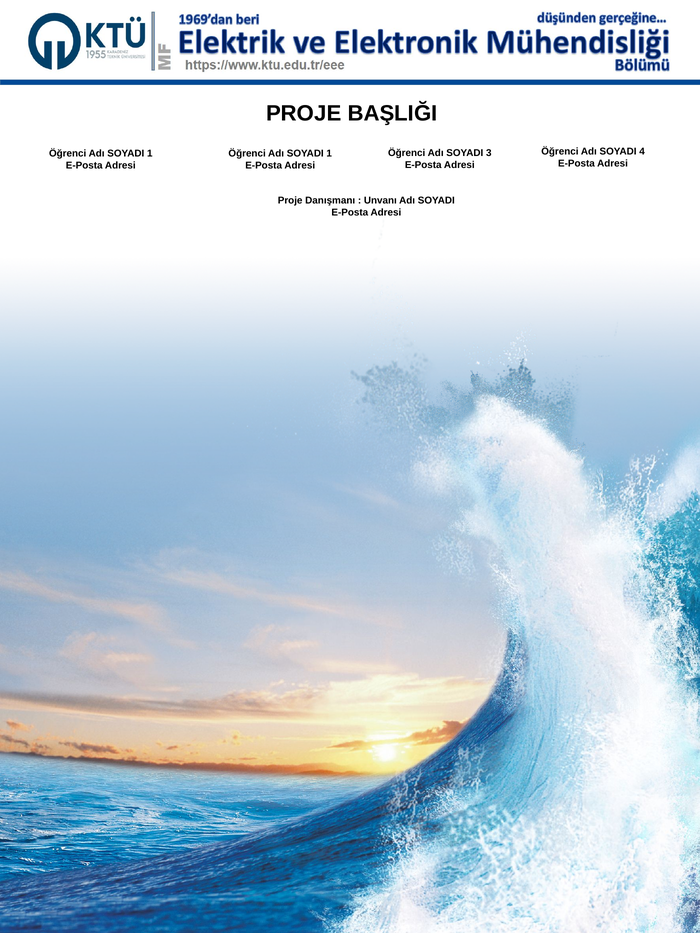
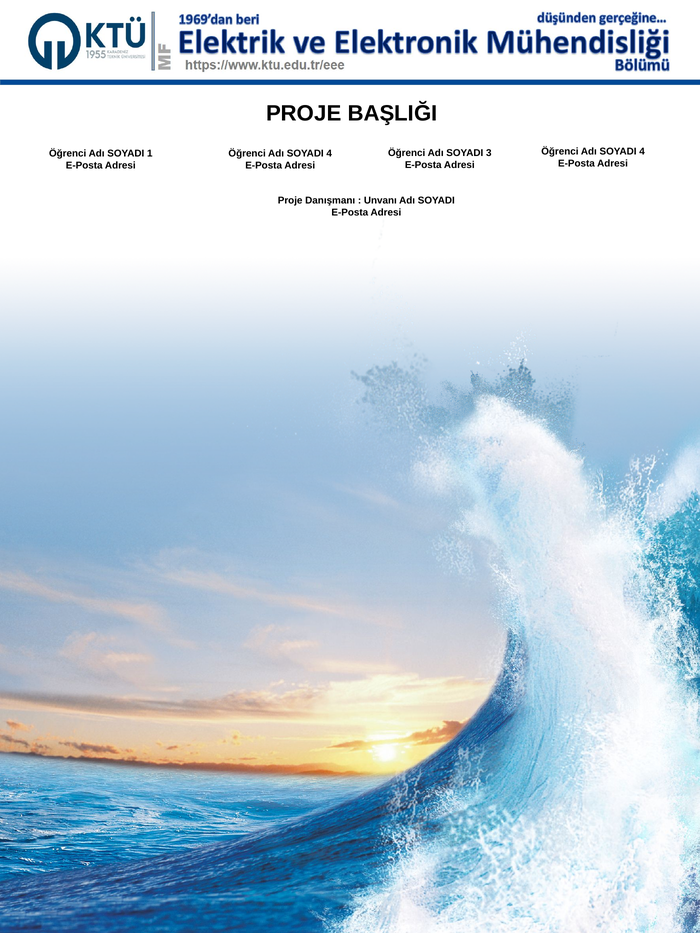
1: 1 -> 4 (329, 154)
